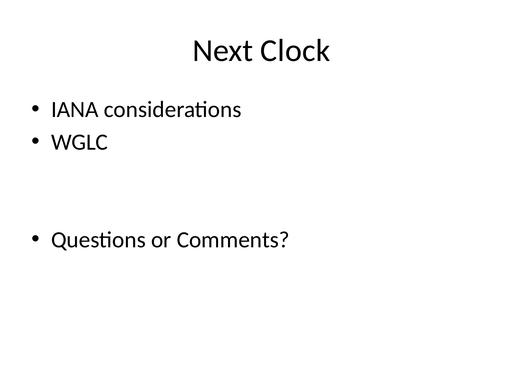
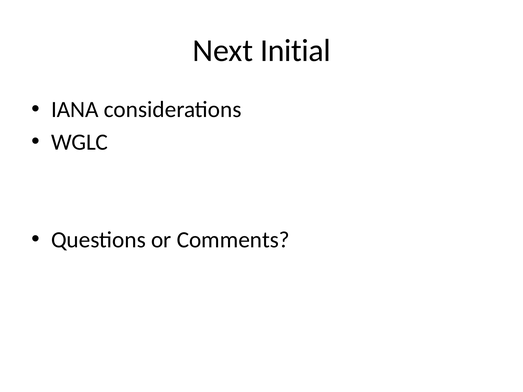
Clock: Clock -> Initial (296, 51)
